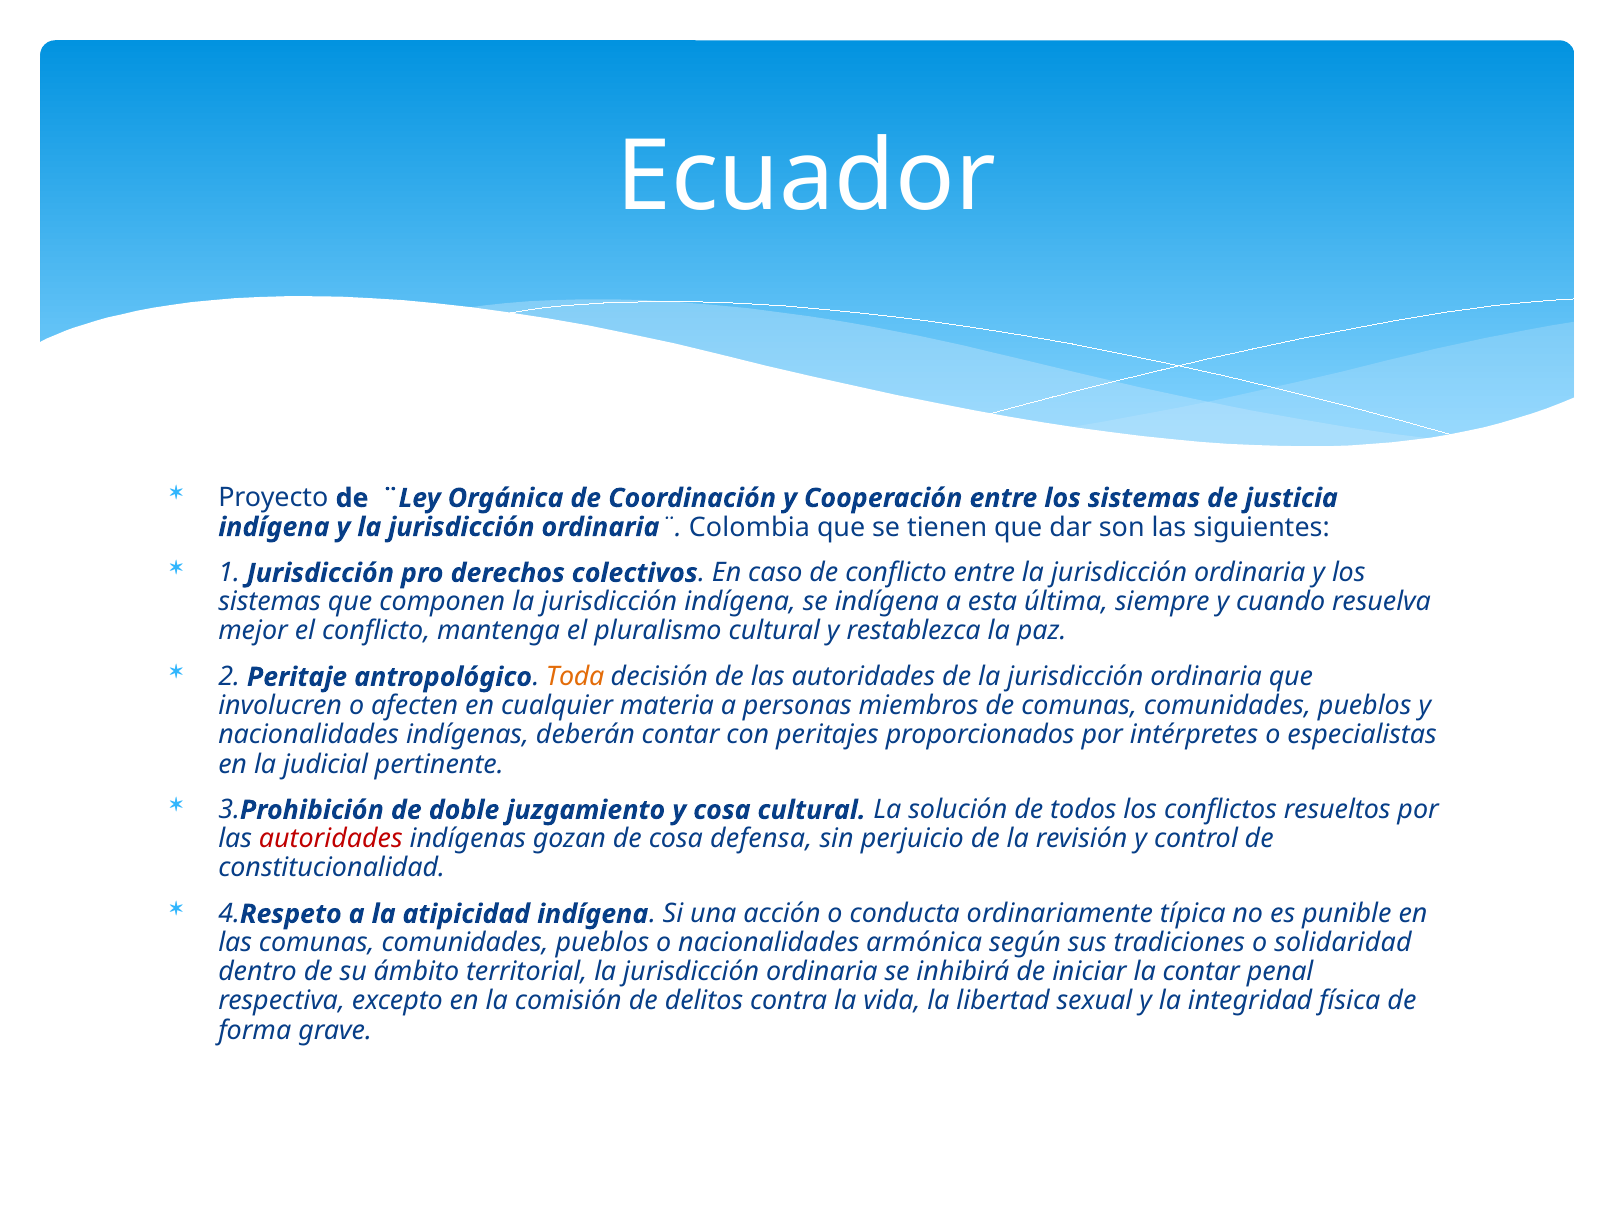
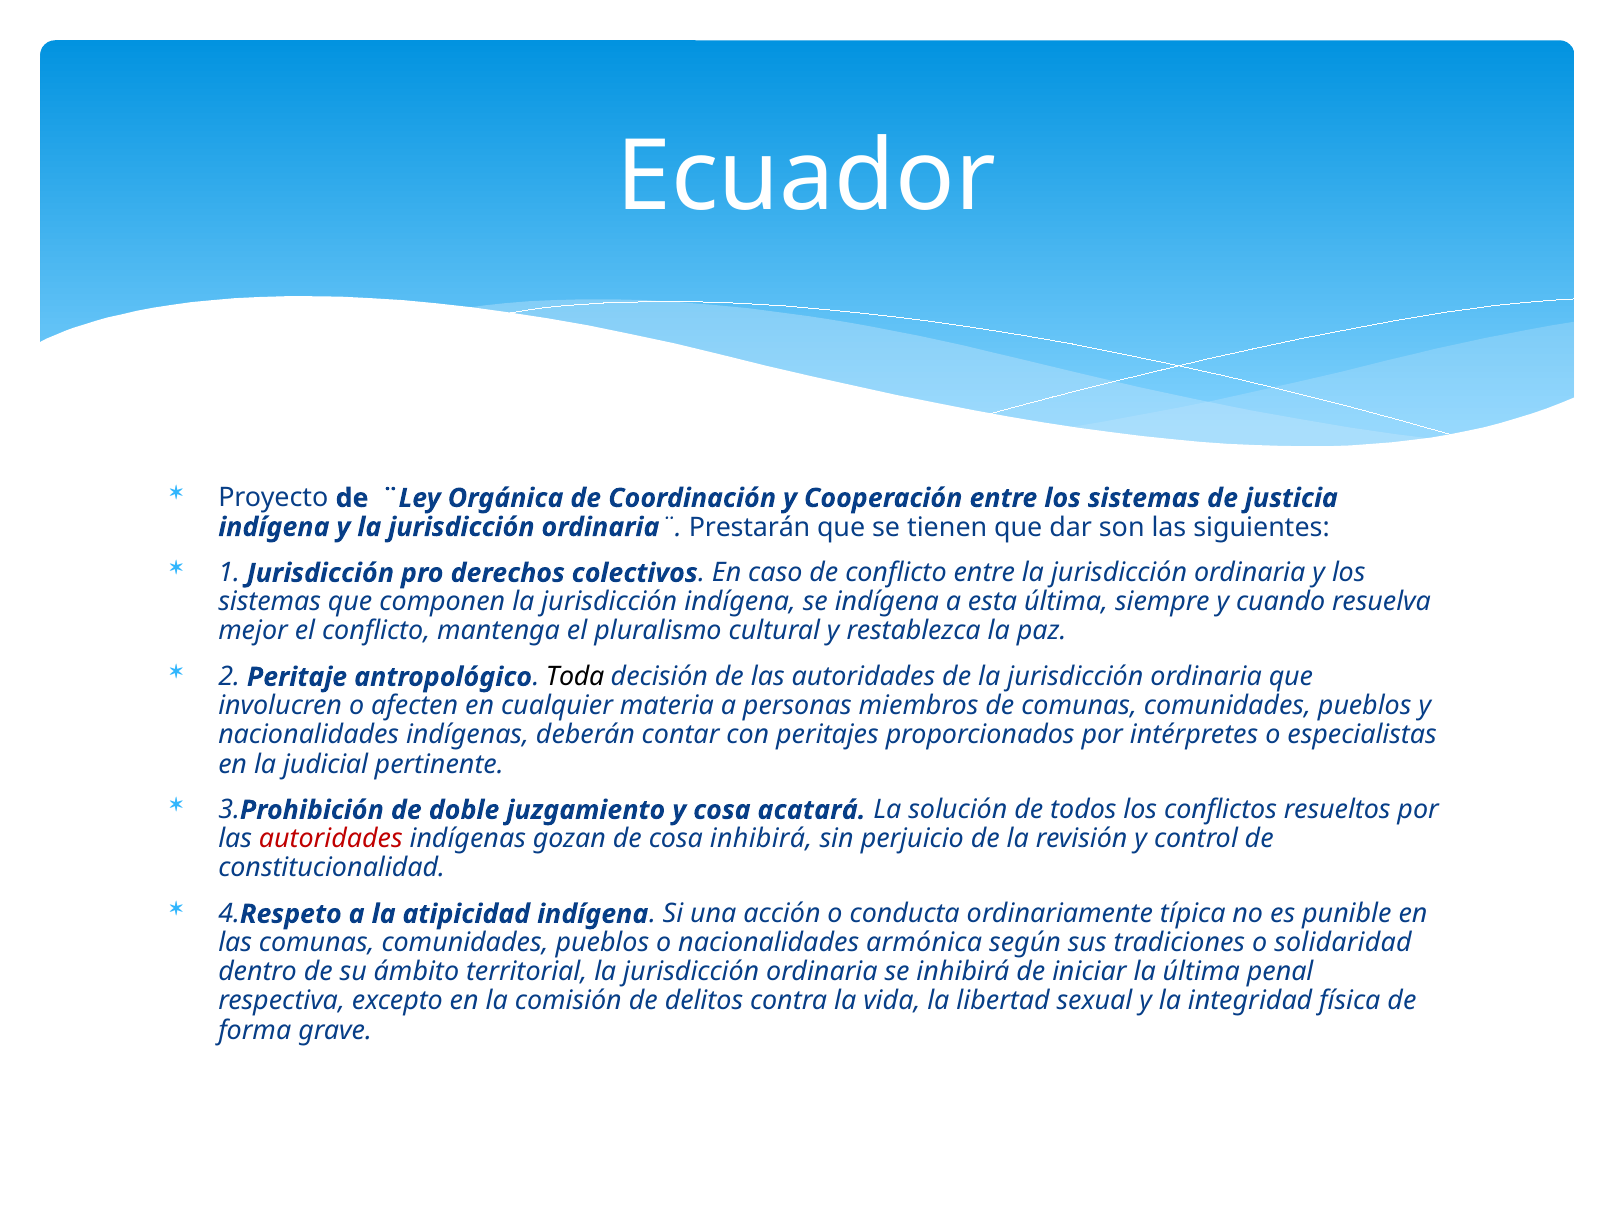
Colombia: Colombia -> Prestarán (750, 527)
Toda colour: orange -> black (575, 677)
cosa cultural: cultural -> acatará (811, 810)
cosa defensa: defensa -> inhibirá (761, 839)
la contar: contar -> última (1201, 972)
